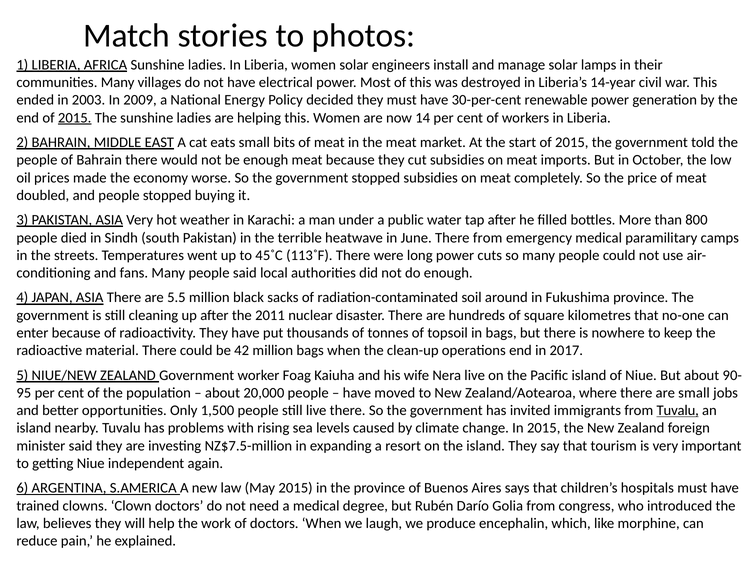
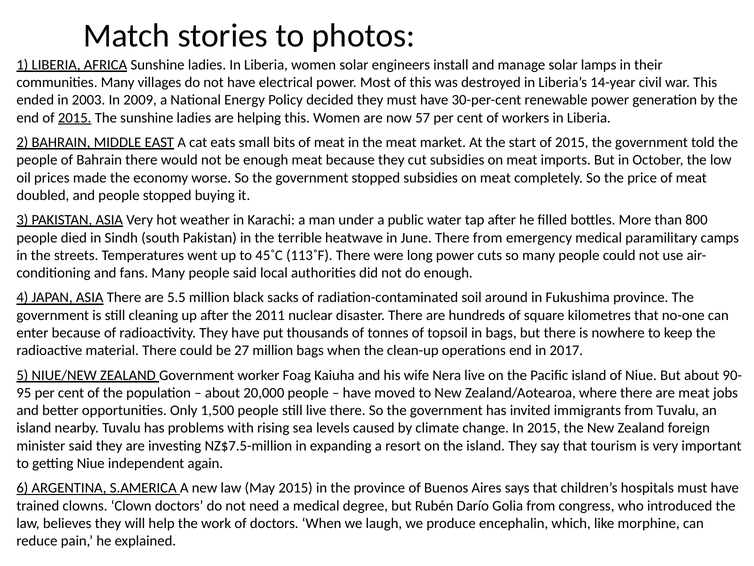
14: 14 -> 57 (423, 118)
42: 42 -> 27 (242, 350)
are small: small -> meat (694, 393)
Tuvalu underline: present -> none (678, 410)
